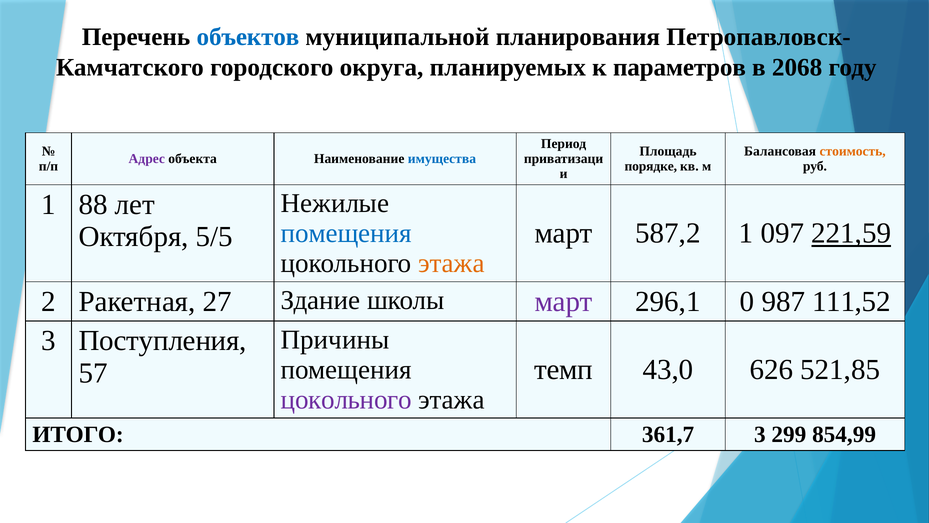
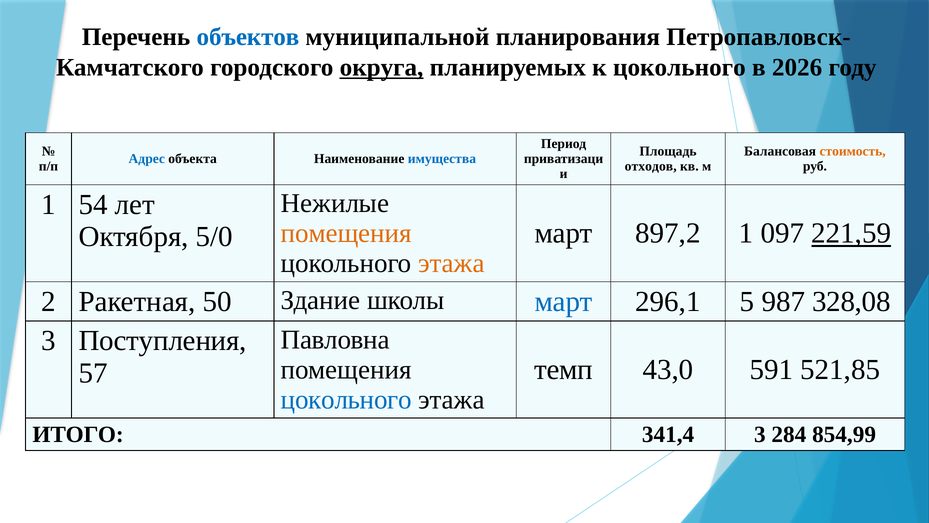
округа underline: none -> present (382, 67)
к параметров: параметров -> цокольного (679, 67)
2068: 2068 -> 2026 (797, 67)
Адрес colour: purple -> blue (147, 159)
порядке: порядке -> отходов (651, 166)
88: 88 -> 54 (93, 204)
587,2: 587,2 -> 897,2 (668, 233)
помещения colour: blue -> orange (346, 233)
5/5: 5/5 -> 5/0 (214, 237)
27: 27 -> 50 (217, 301)
март colour: purple -> blue (564, 301)
0: 0 -> 5 (747, 301)
111,52: 111,52 -> 328,08 (851, 301)
Причины: Причины -> Павловна (335, 339)
626: 626 -> 591 (771, 369)
цокольного colour: purple -> blue (346, 399)
361,7: 361,7 -> 341,4 (668, 434)
299: 299 -> 284 (789, 434)
